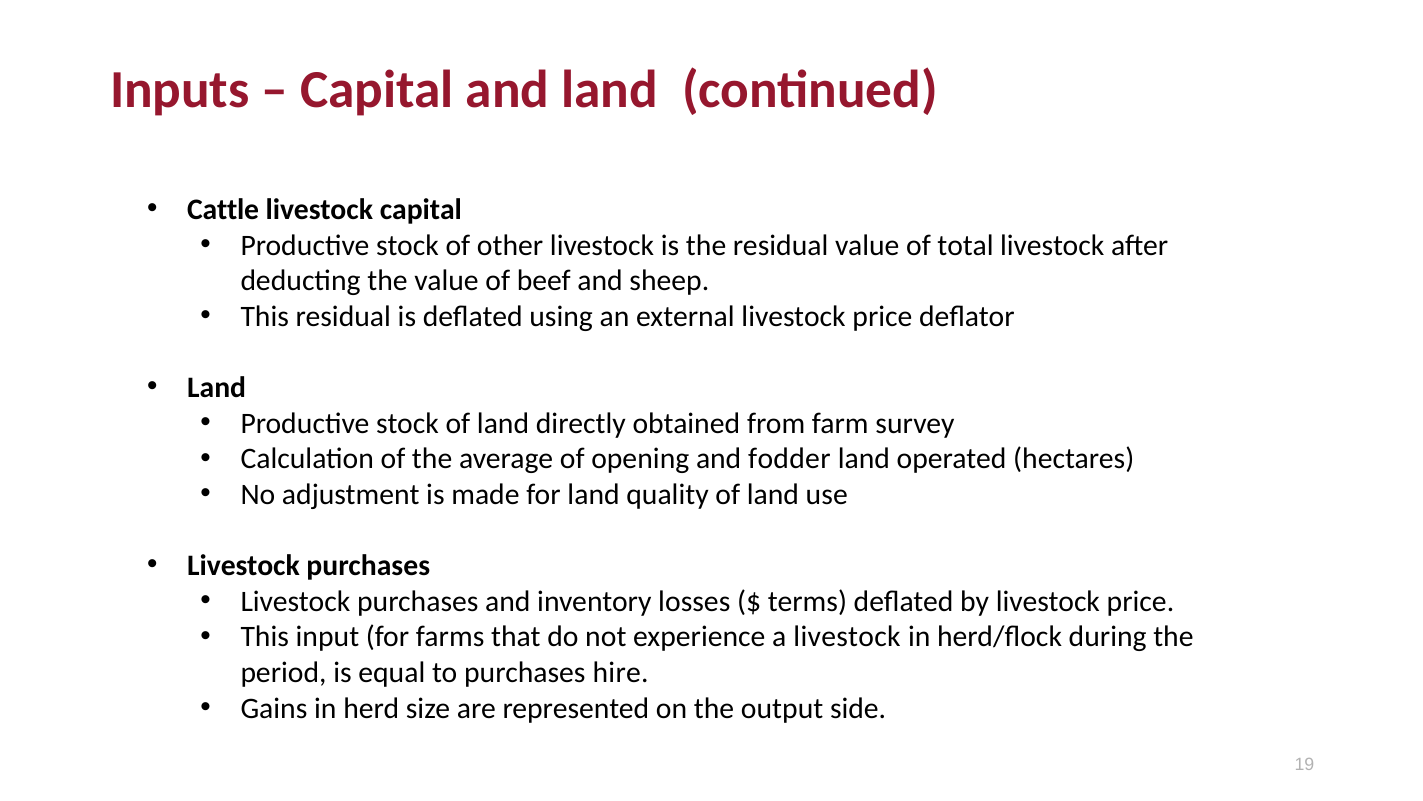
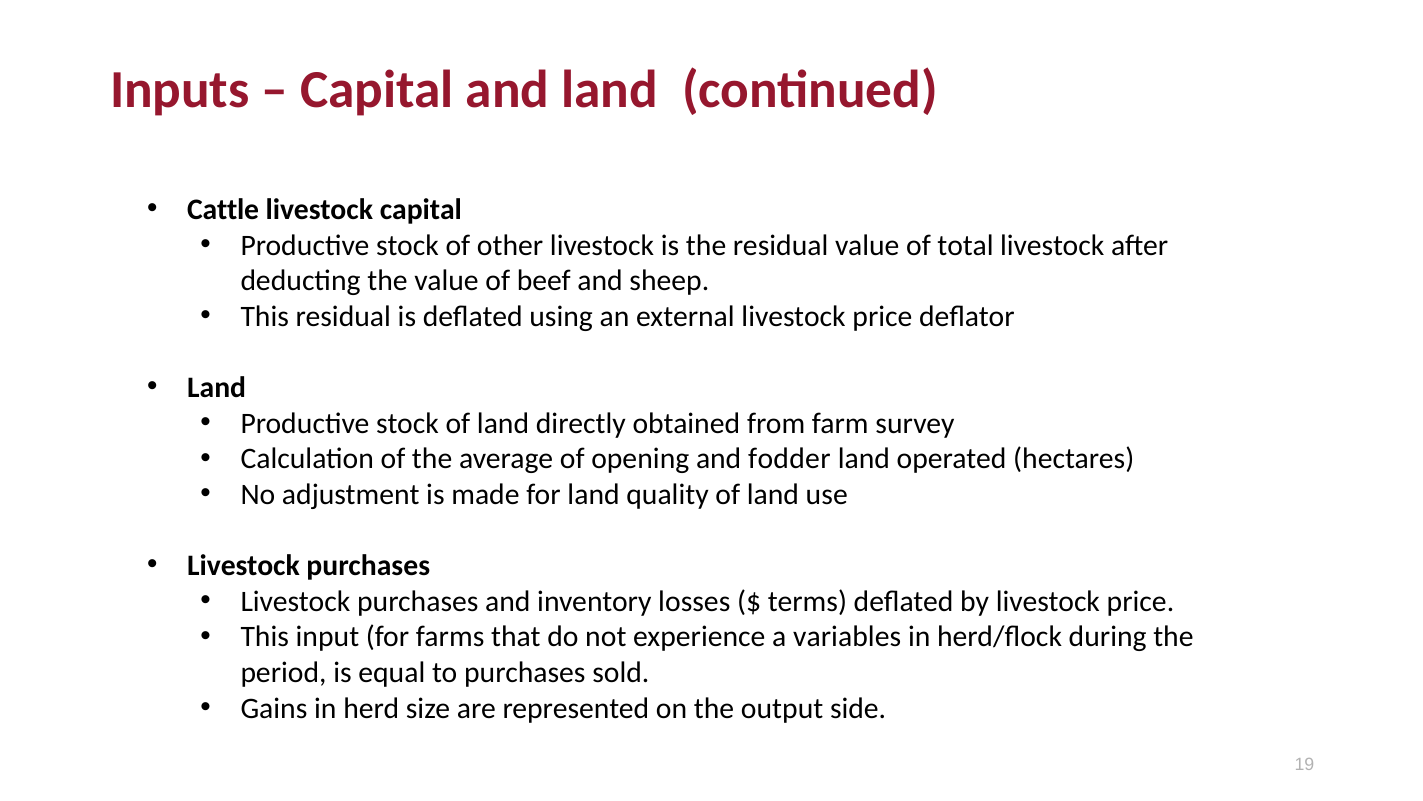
a livestock: livestock -> variables (847, 637)
hire: hire -> sold (621, 672)
